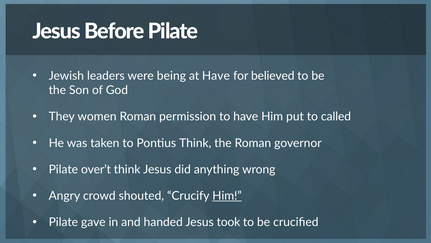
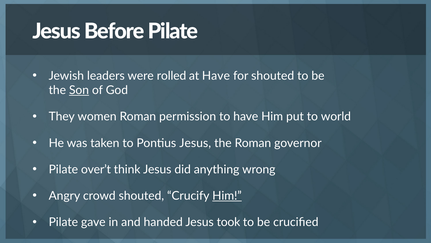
being: being -> rolled (172, 76)
for believed: believed -> shouted (273, 76)
Son underline: none -> present (79, 90)
called: called -> world (336, 116)
Pontius Think: Think -> Jesus (195, 143)
